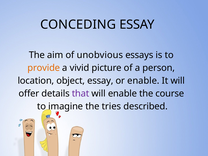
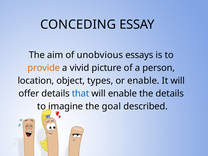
object essay: essay -> types (100, 81)
that colour: purple -> blue (81, 94)
the course: course -> details (170, 94)
tries: tries -> goal (111, 106)
